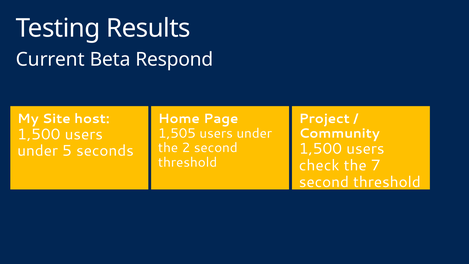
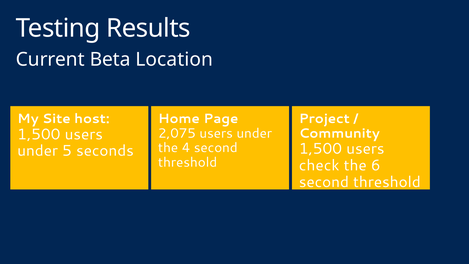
Respond: Respond -> Location (174, 59)
1,505: 1,505 -> 2,075 (177, 133)
2: 2 -> 4 (186, 148)
7: 7 -> 6 (376, 165)
